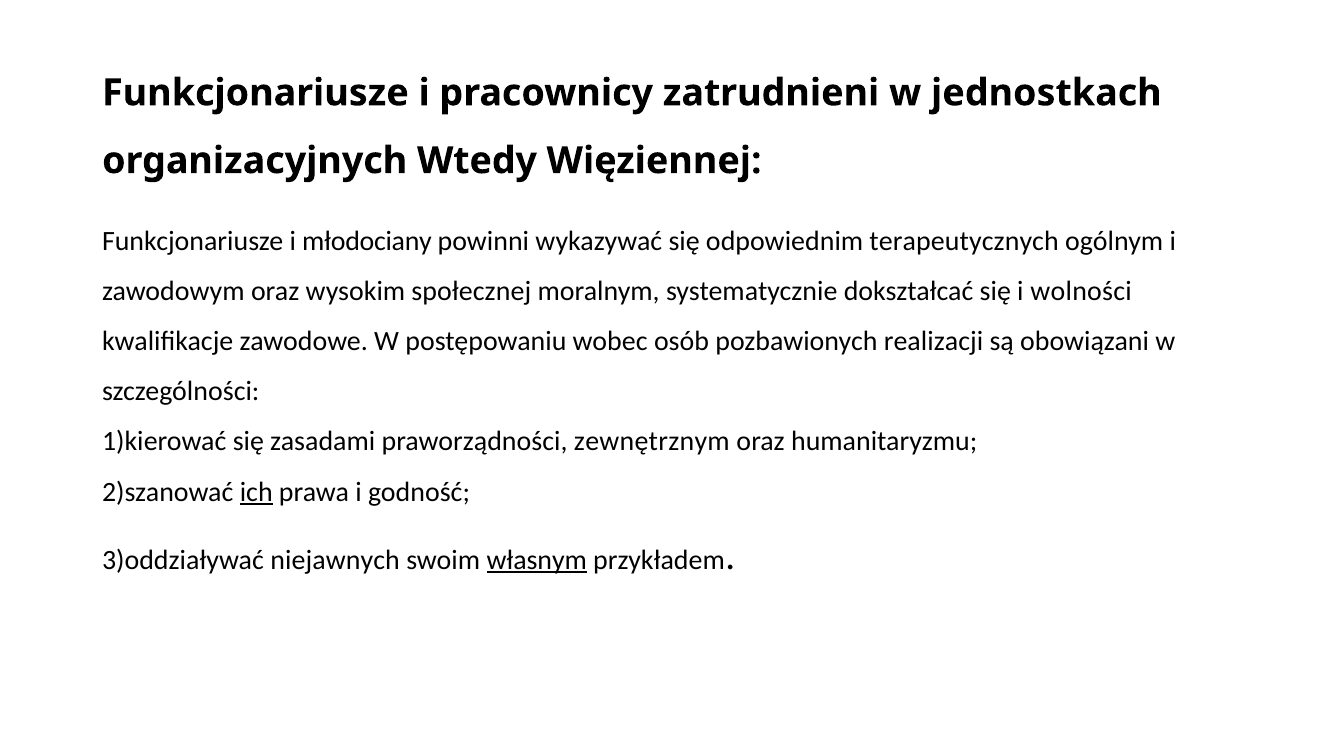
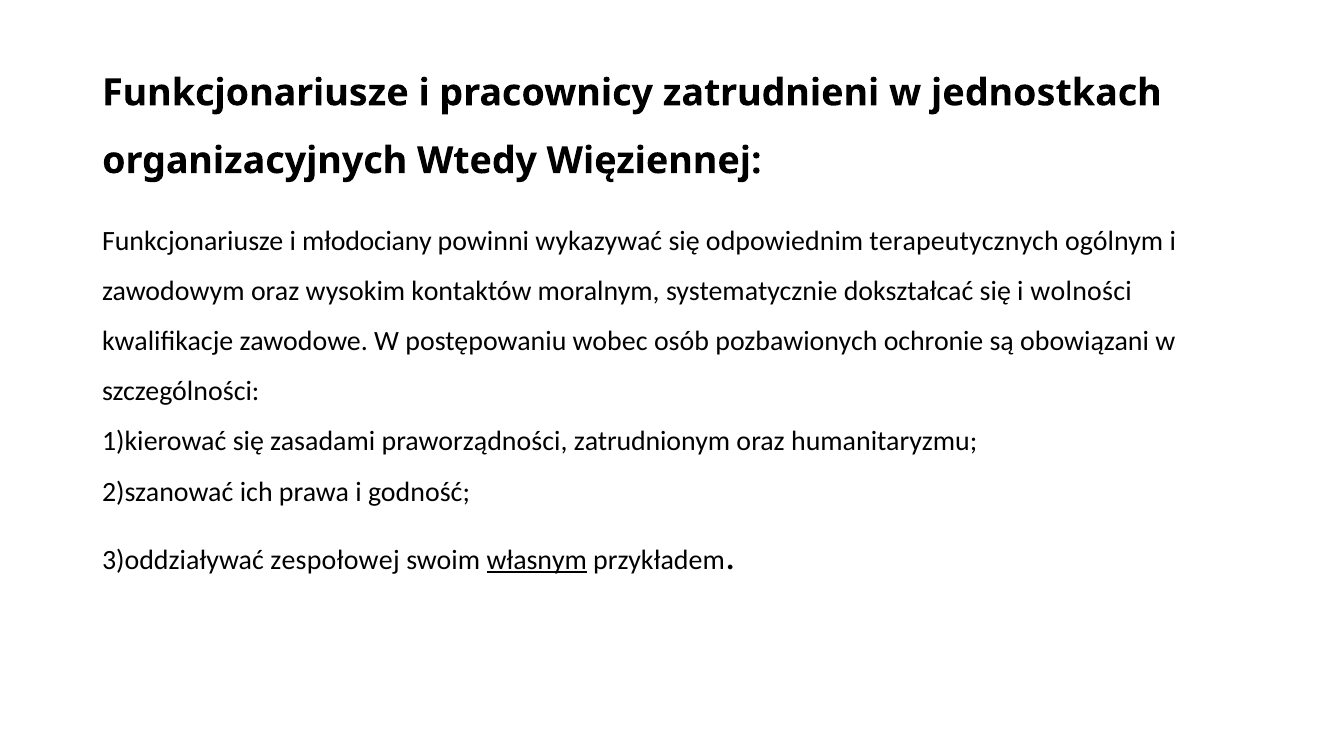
społecznej: społecznej -> kontaktów (471, 291)
realizacji: realizacji -> ochronie (934, 341)
zewnętrznym: zewnętrznym -> zatrudnionym (652, 442)
ich underline: present -> none (256, 492)
niejawnych: niejawnych -> zespołowej (335, 560)
